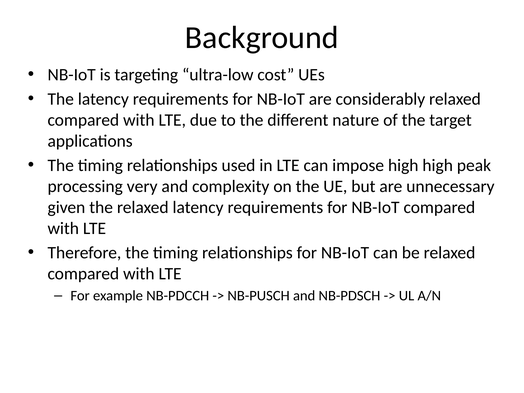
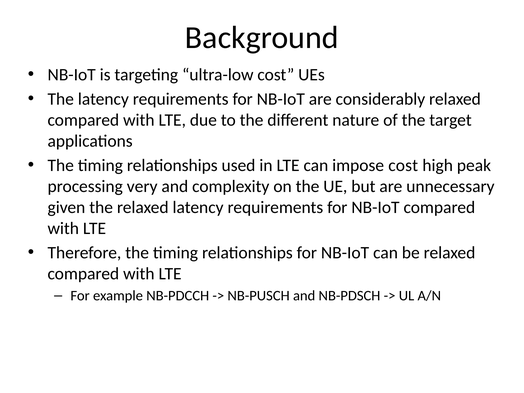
impose high: high -> cost (403, 165)
